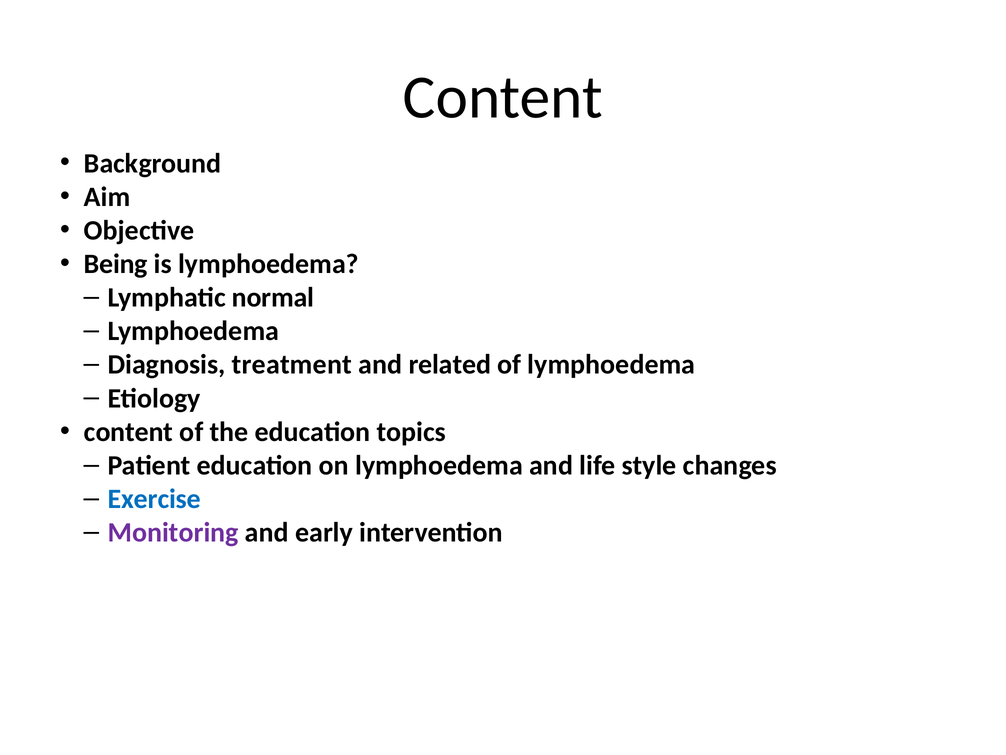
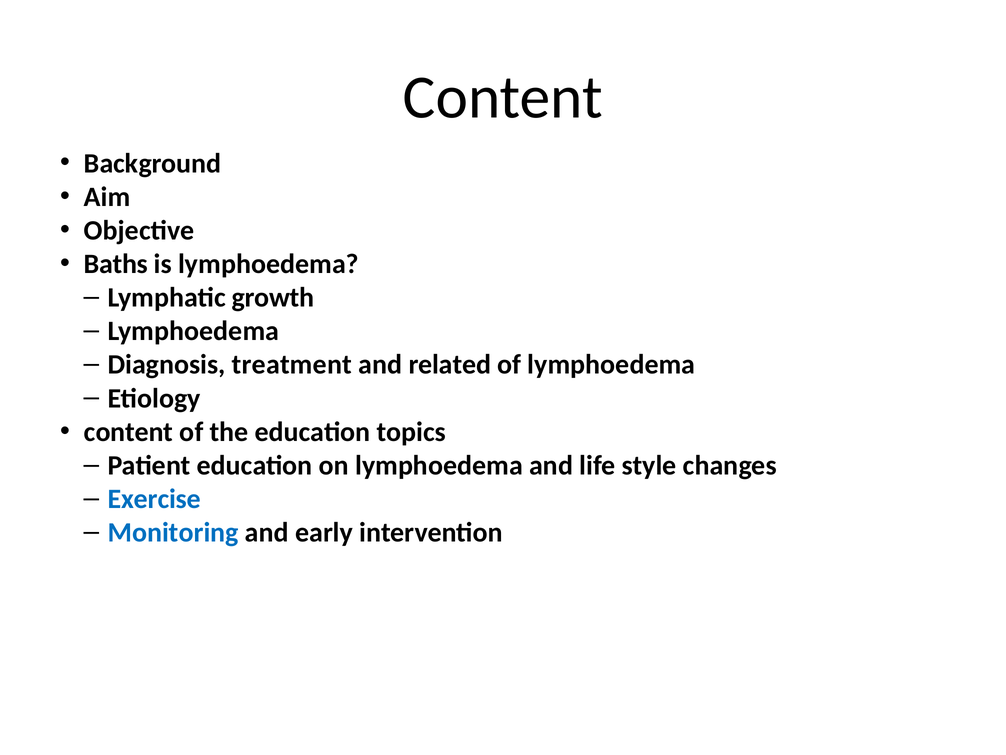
Being: Being -> Baths (116, 264)
normal: normal -> growth (273, 297)
Monitoring colour: purple -> blue (173, 532)
